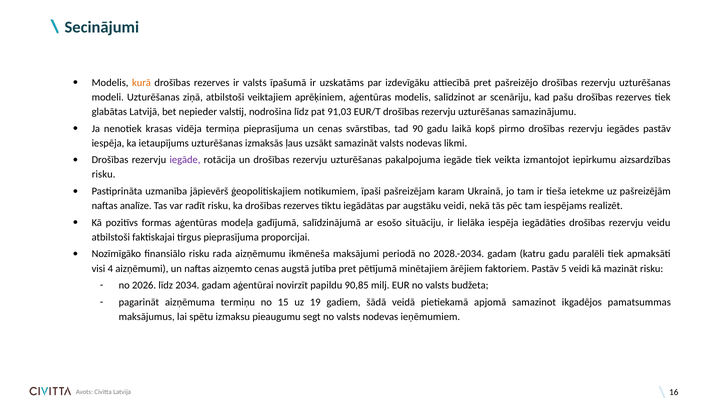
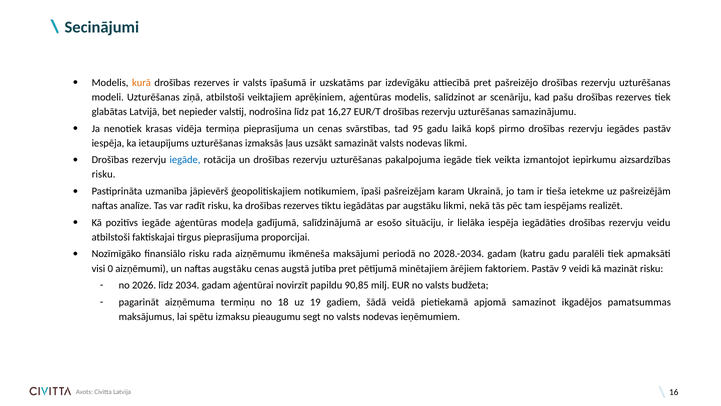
91,03: 91,03 -> 16,27 (339, 112)
90: 90 -> 95 (418, 128)
iegāde colour: purple -> blue (185, 160)
augstāku veidi: veidi -> likmi (455, 206)
pozitīvs formas: formas -> iegāde (156, 222)
4: 4 -> 0 (110, 268)
naftas aizņemto: aizņemto -> augstāku (232, 268)
5: 5 -> 9 (564, 268)
15: 15 -> 18 (283, 302)
